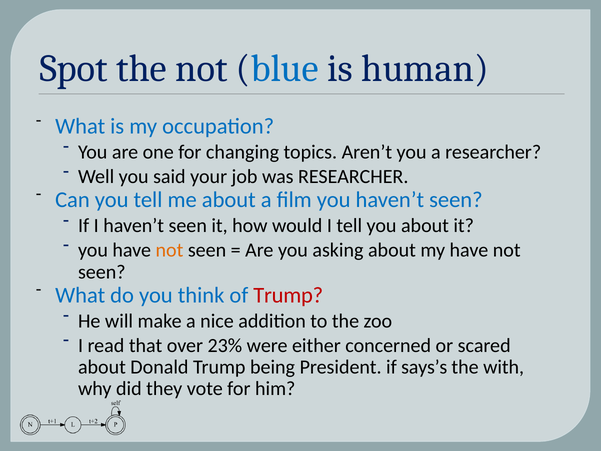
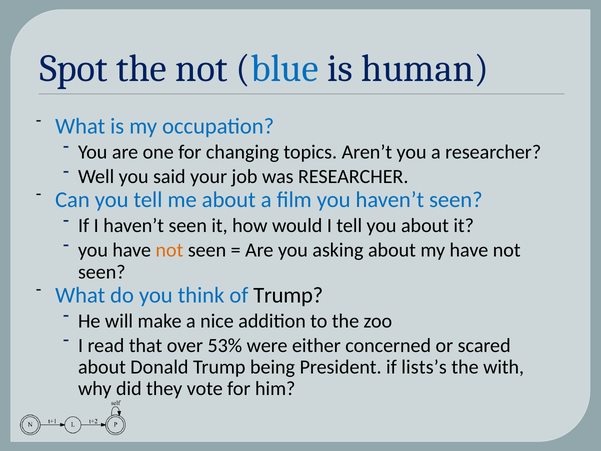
Trump colour: red -> black (288, 295)
23%: 23% -> 53% (225, 345)
says’s: says’s -> lists’s (424, 367)
